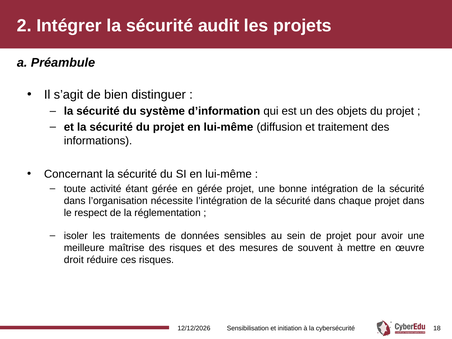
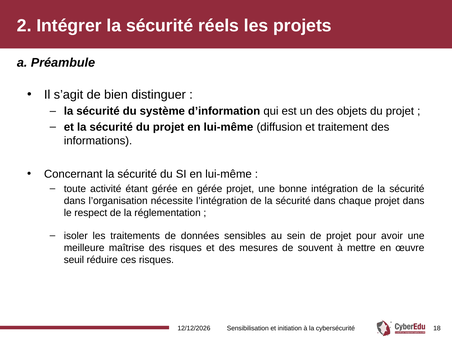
audit: audit -> réels (219, 26)
droit: droit -> seuil (74, 260)
